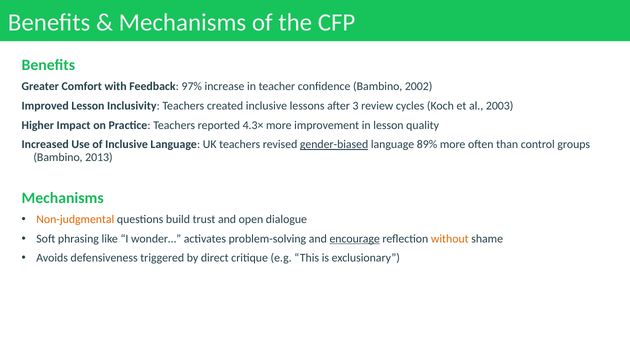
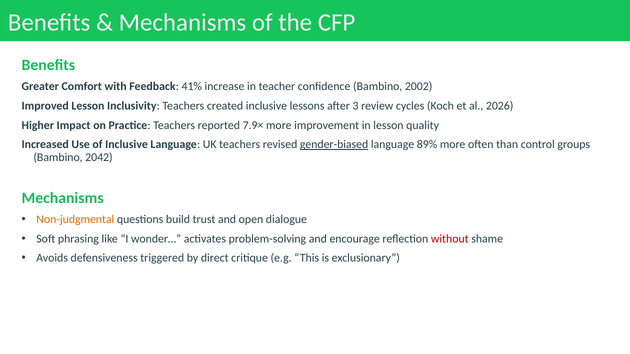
97%: 97% -> 41% (192, 87)
2003: 2003 -> 2026 (500, 106)
4.3×: 4.3× -> 7.9× (253, 125)
2013: 2013 -> 2042 (99, 157)
encourage underline: present -> none (355, 239)
without colour: orange -> red (450, 239)
